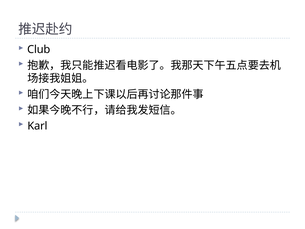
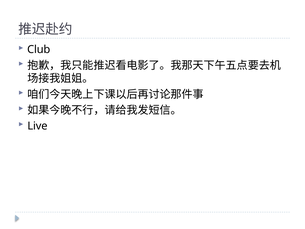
Karl: Karl -> Live (37, 126)
